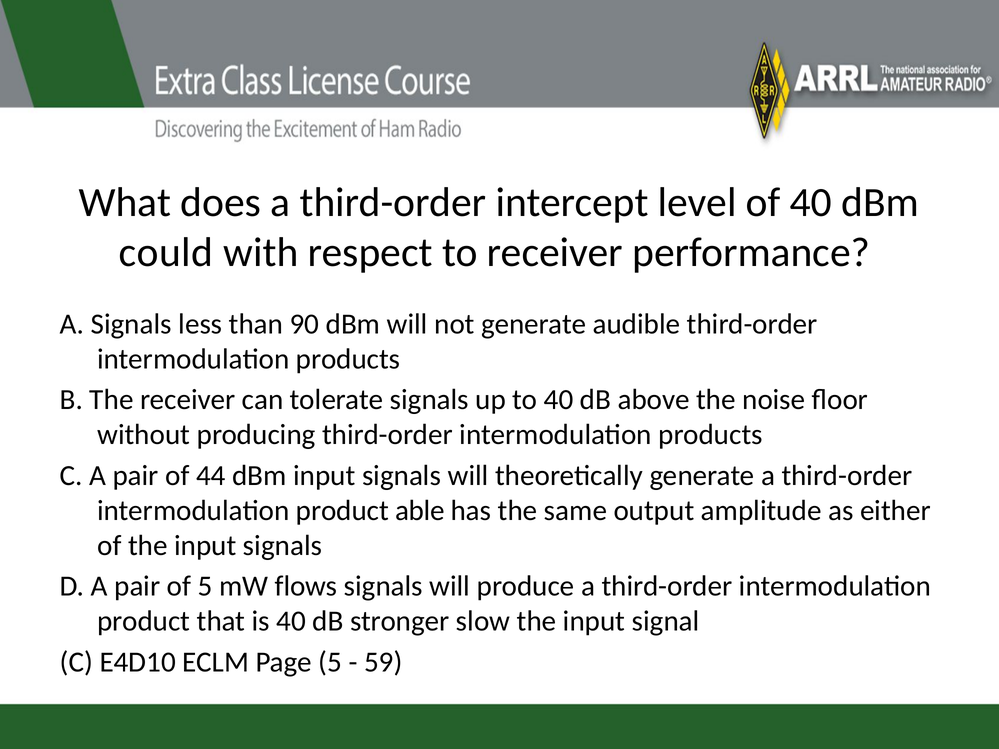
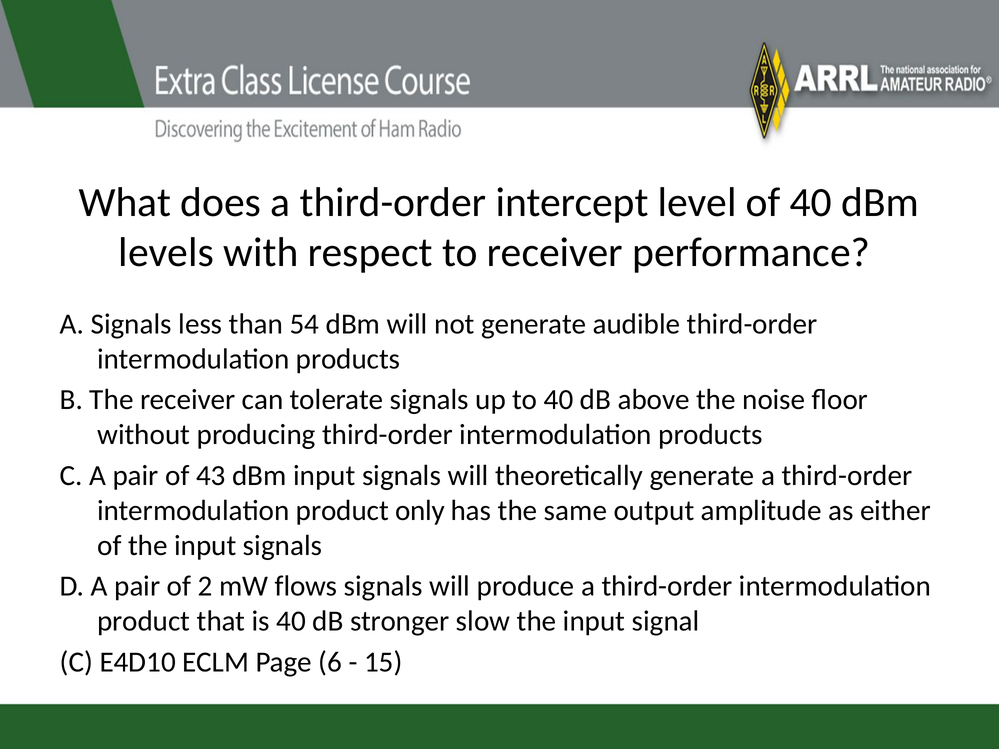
could: could -> levels (166, 253)
90: 90 -> 54 (304, 324)
44: 44 -> 43 (211, 476)
able: able -> only (420, 511)
of 5: 5 -> 2 (205, 586)
Page 5: 5 -> 6 (330, 662)
59: 59 -> 15 (383, 662)
